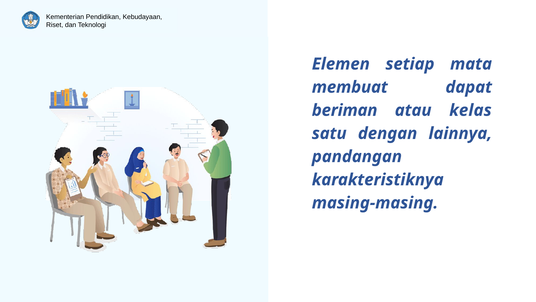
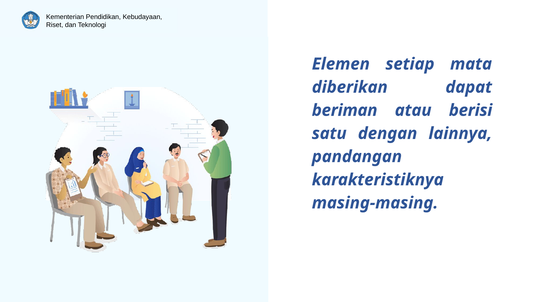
membuat: membuat -> diberikan (350, 87)
kelas: kelas -> berisi (471, 110)
